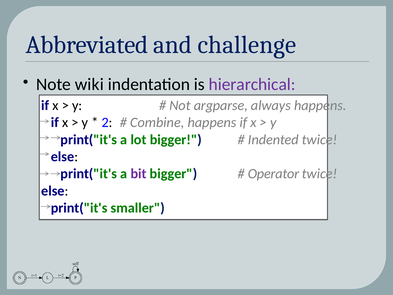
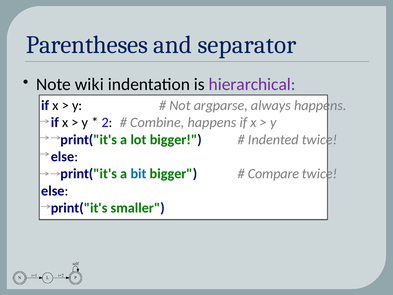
Abbreviated: Abbreviated -> Parentheses (87, 45)
challenge: challenge -> separator (247, 45)
bit colour: purple -> blue (139, 174)
Operator: Operator -> Compare (273, 174)
